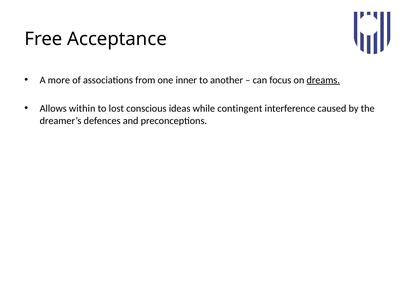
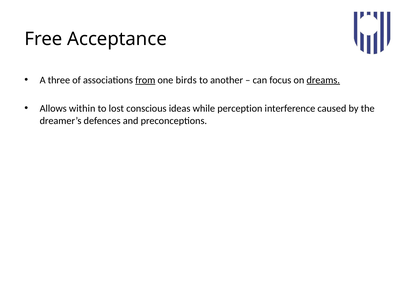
more: more -> three (59, 80)
from underline: none -> present (145, 80)
inner: inner -> birds (186, 80)
contingent: contingent -> perception (240, 109)
